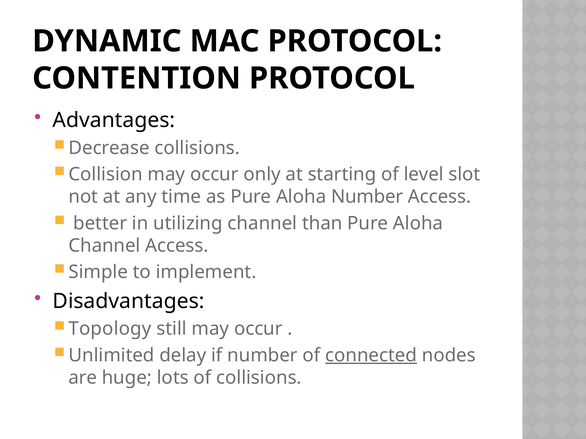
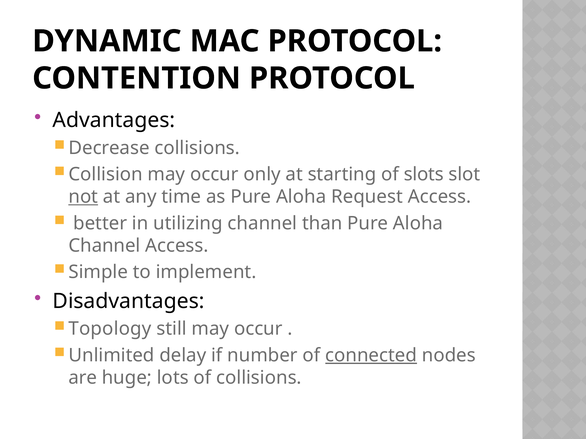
level: level -> slots (424, 175)
not underline: none -> present (83, 197)
Aloha Number: Number -> Request (367, 197)
